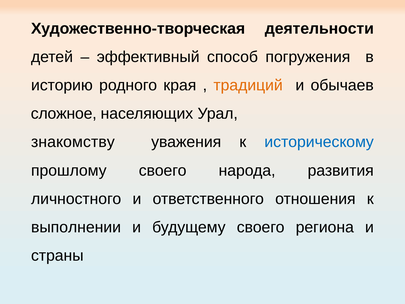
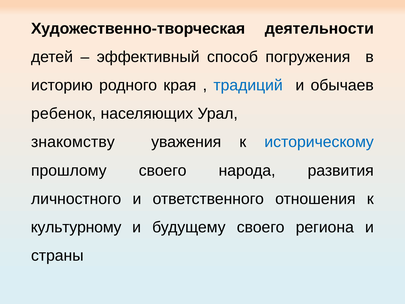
традиций colour: orange -> blue (248, 85)
сложное: сложное -> ребенок (64, 114)
выполнении: выполнении -> культурному (76, 227)
